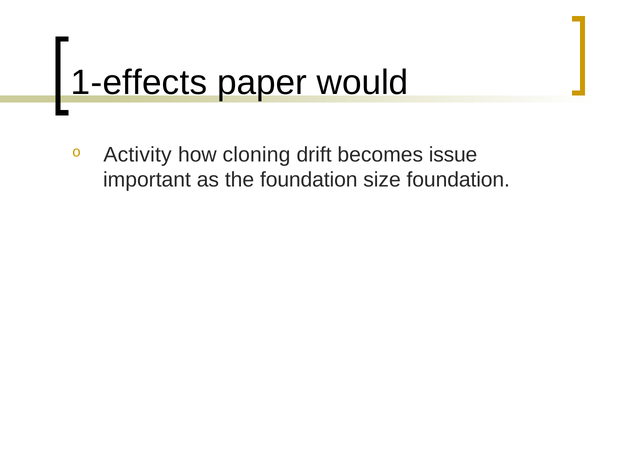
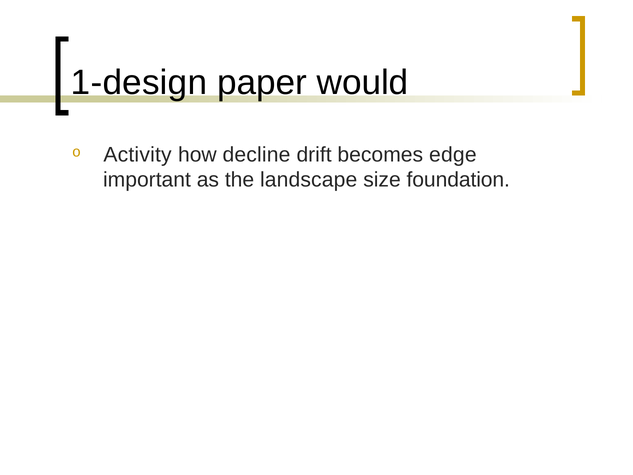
1-effects: 1-effects -> 1-design (139, 83)
cloning: cloning -> decline (257, 154)
issue: issue -> edge (453, 154)
the foundation: foundation -> landscape (309, 180)
